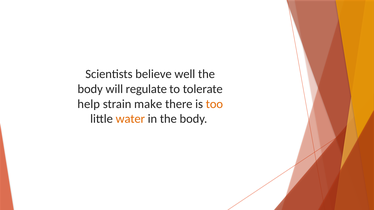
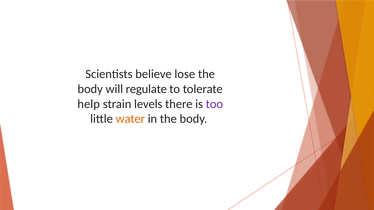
well: well -> lose (185, 74)
make: make -> levels (148, 104)
too colour: orange -> purple (214, 104)
